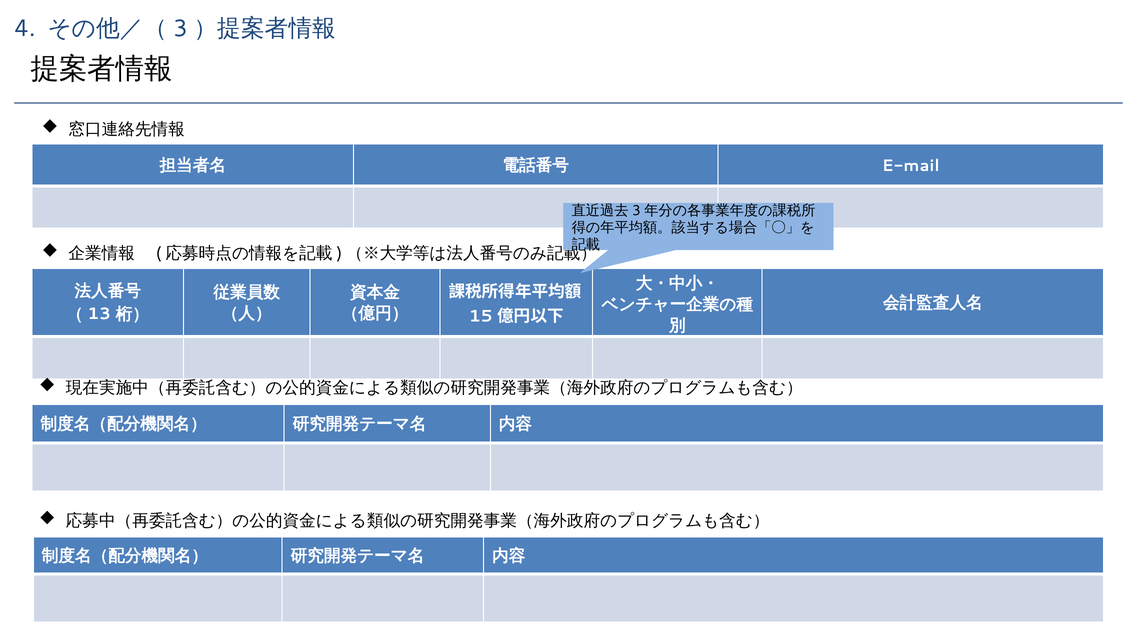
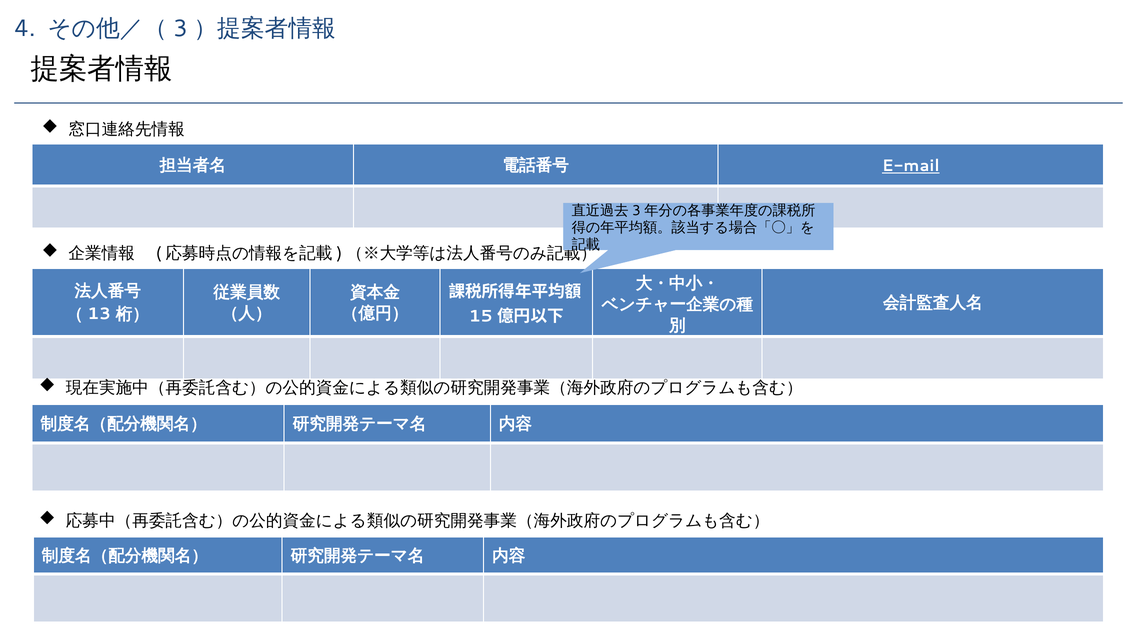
E-mail underline: none -> present (911, 166)
